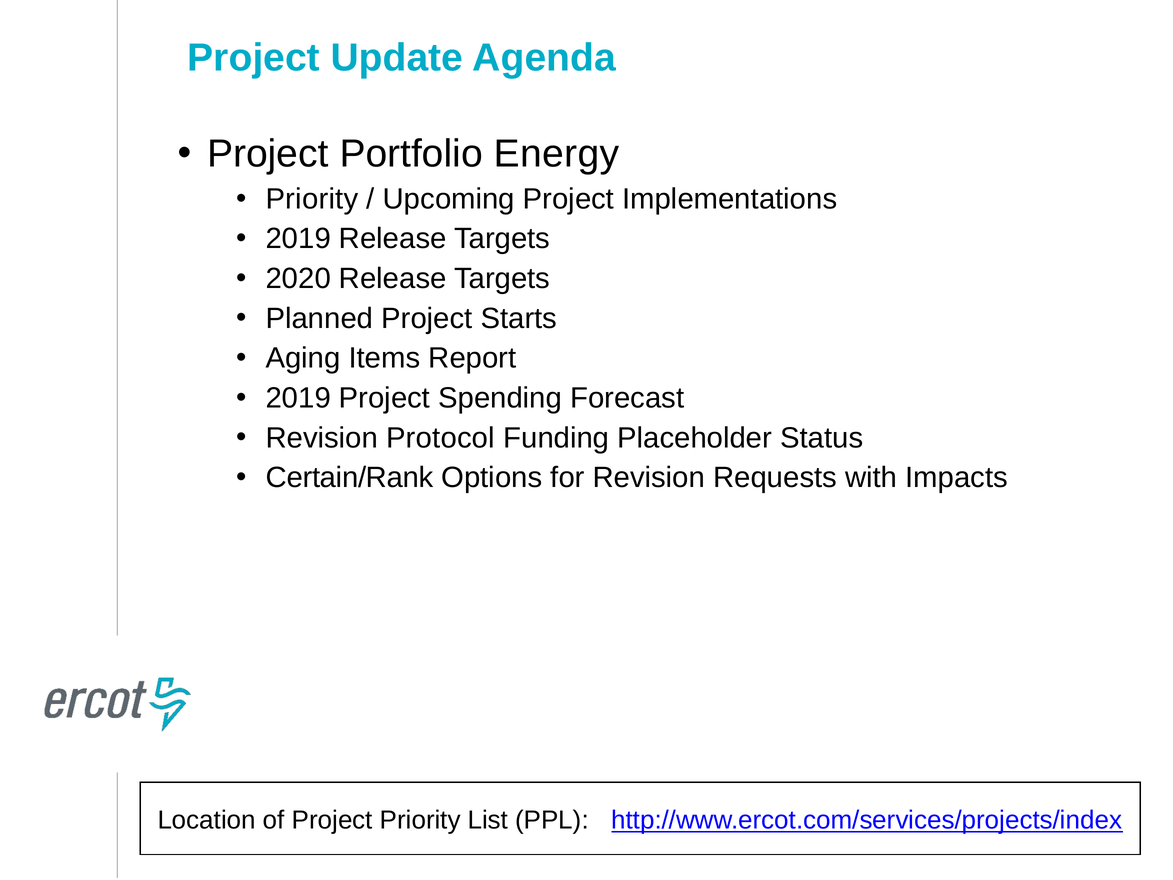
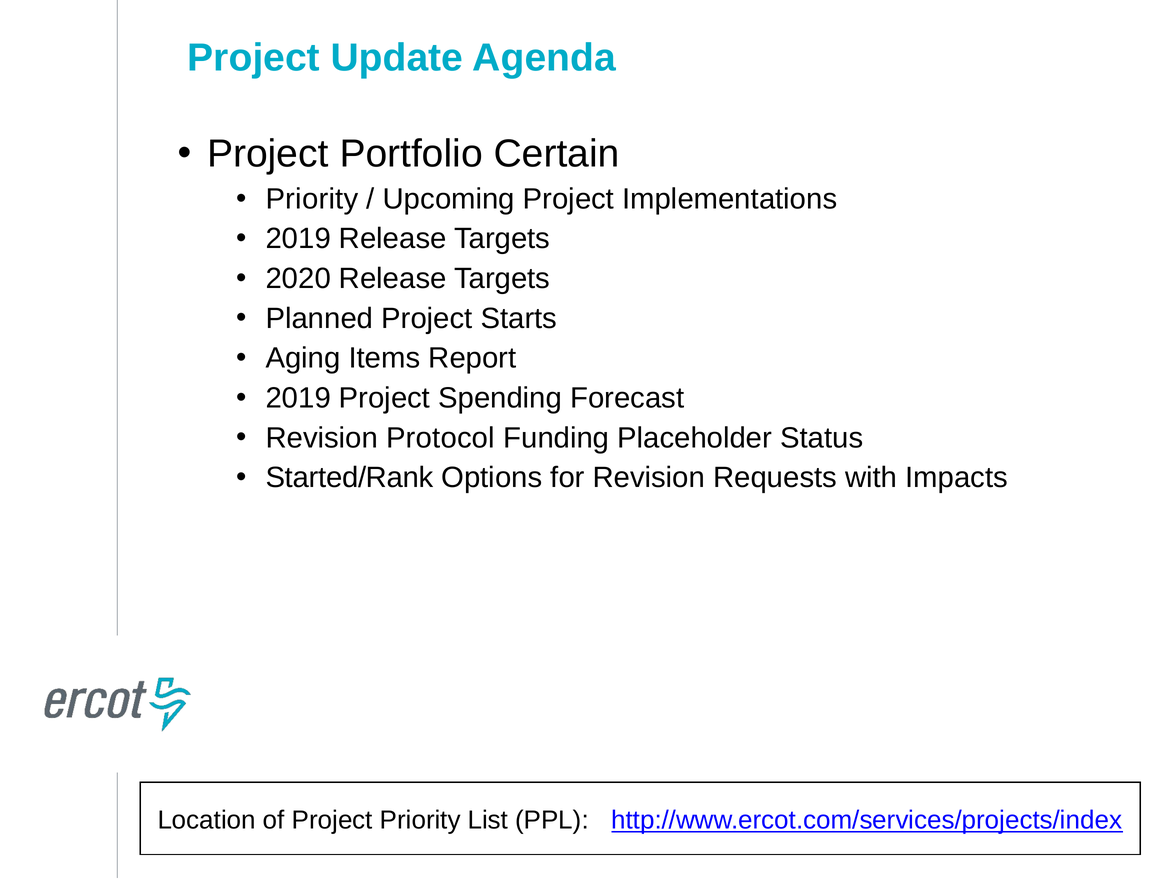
Energy: Energy -> Certain (557, 154)
Certain/Rank: Certain/Rank -> Started/Rank (350, 478)
